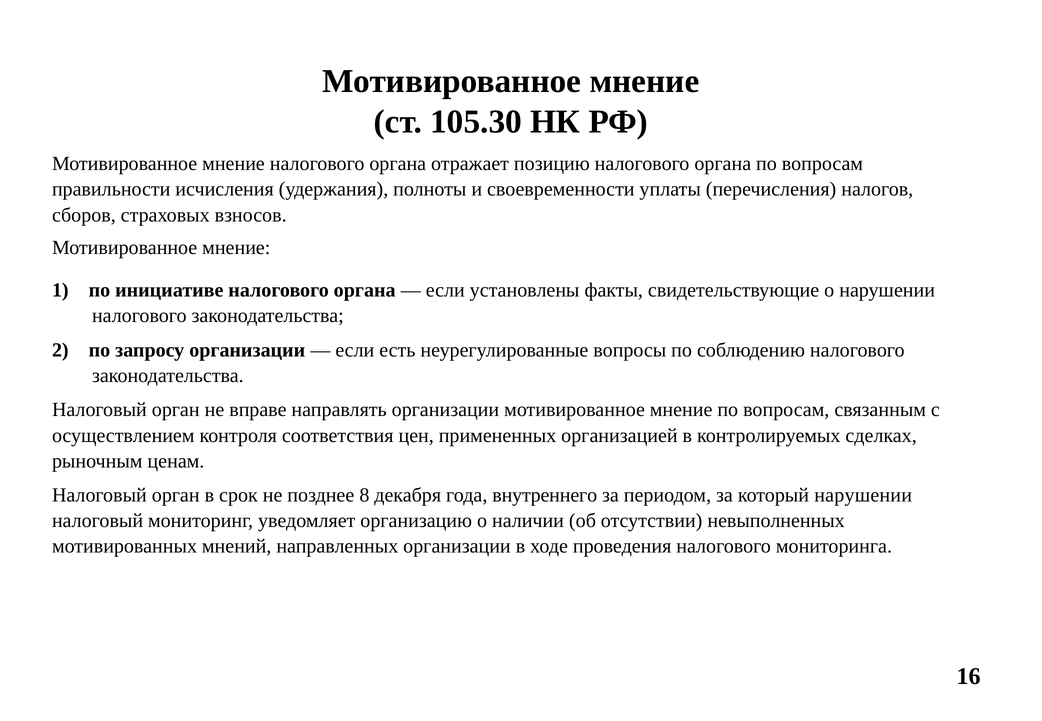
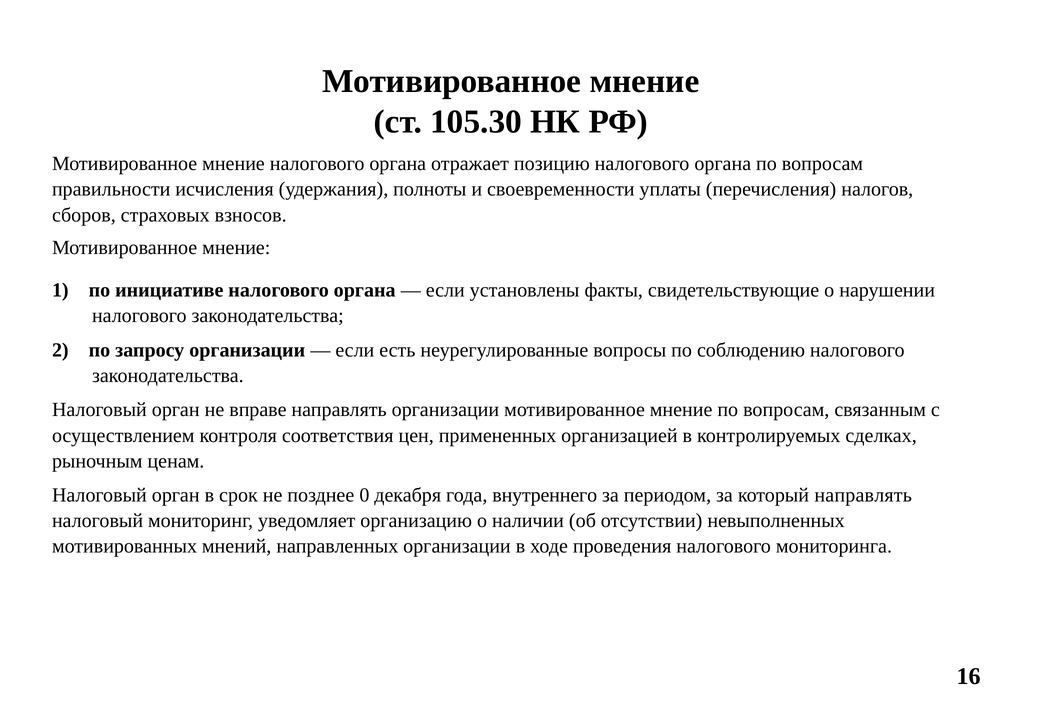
8: 8 -> 0 (364, 495)
который нарушении: нарушении -> направлять (863, 495)
